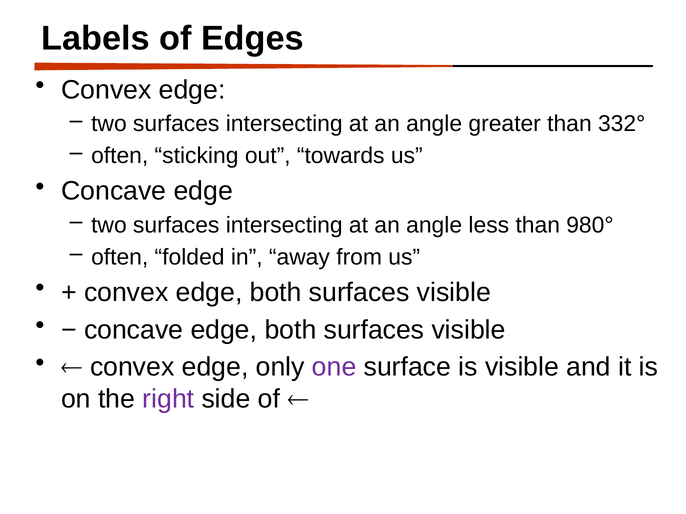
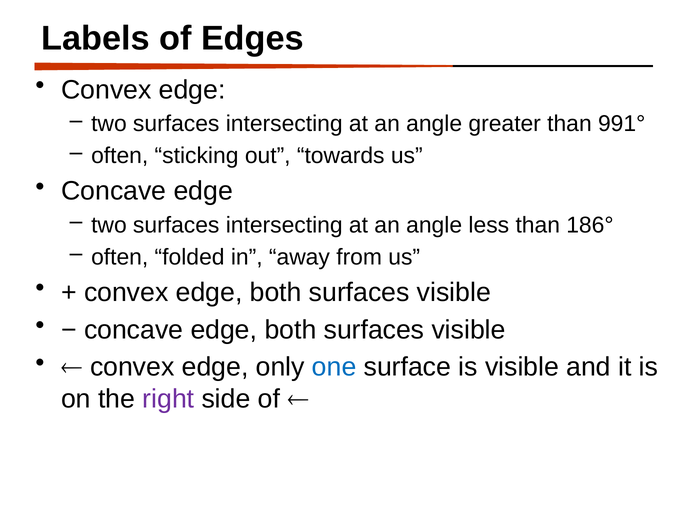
332°: 332° -> 991° (622, 124)
980°: 980° -> 186° (590, 225)
one colour: purple -> blue (334, 367)
